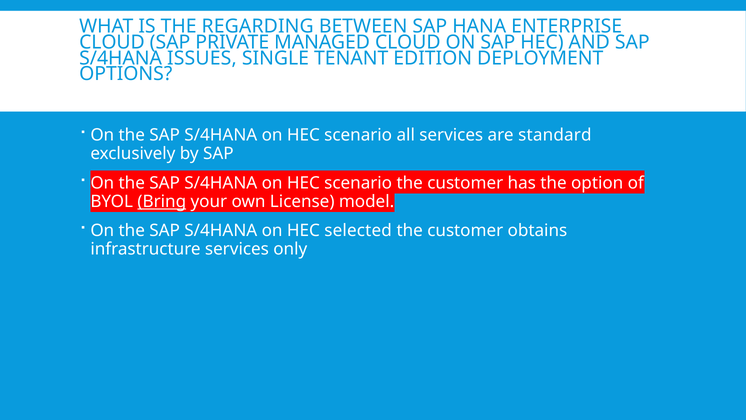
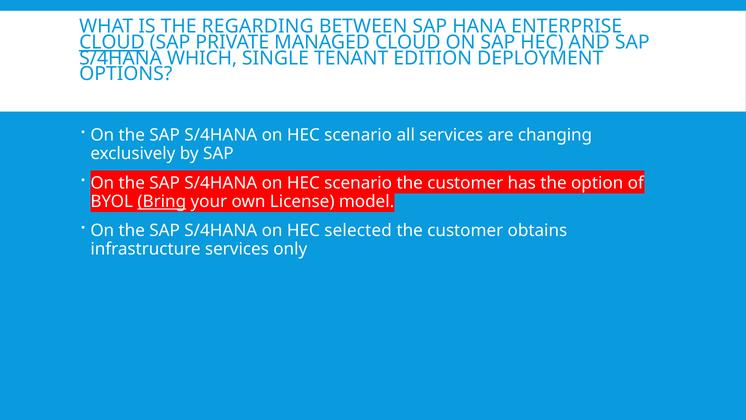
CLOUD underline: none -> present (112, 42)
ISSUES: ISSUES -> WHICH (202, 58)
standard: standard -> changing (555, 135)
